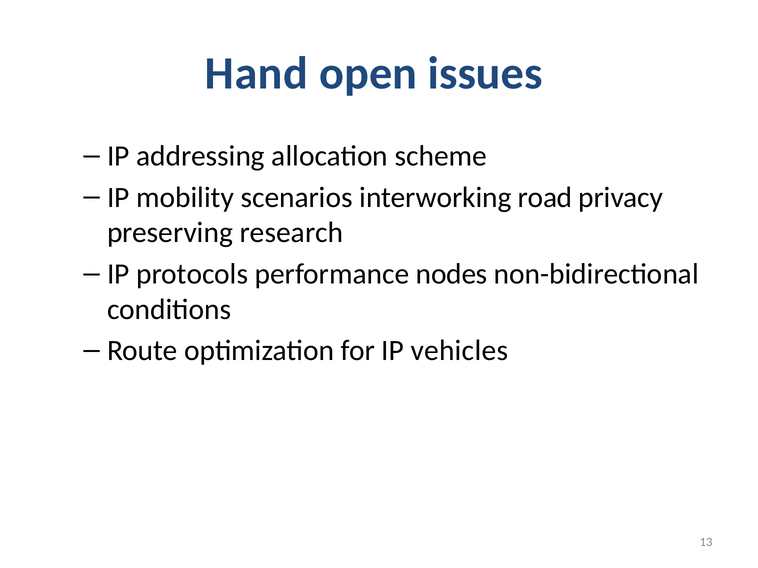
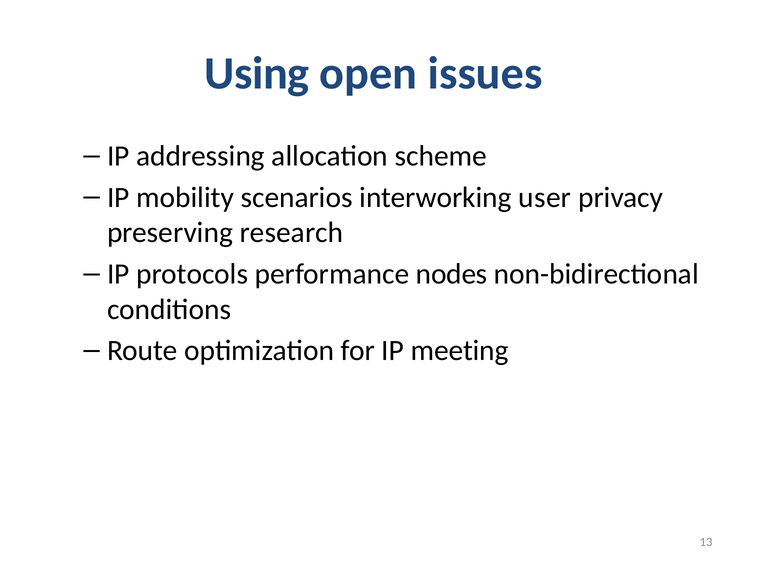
Hand: Hand -> Using (257, 73)
road: road -> user (545, 197)
vehicles: vehicles -> meeting (460, 351)
